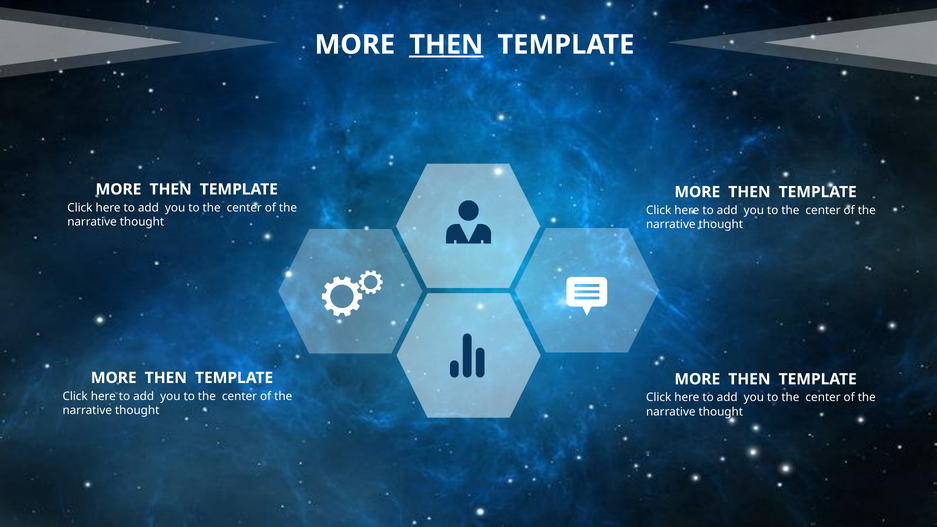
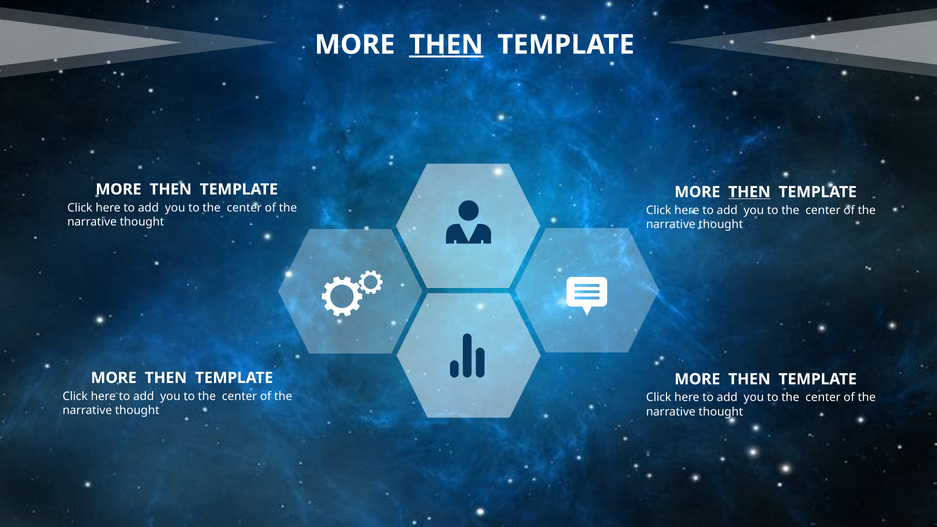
THEN underline: none -> present (749, 192)
